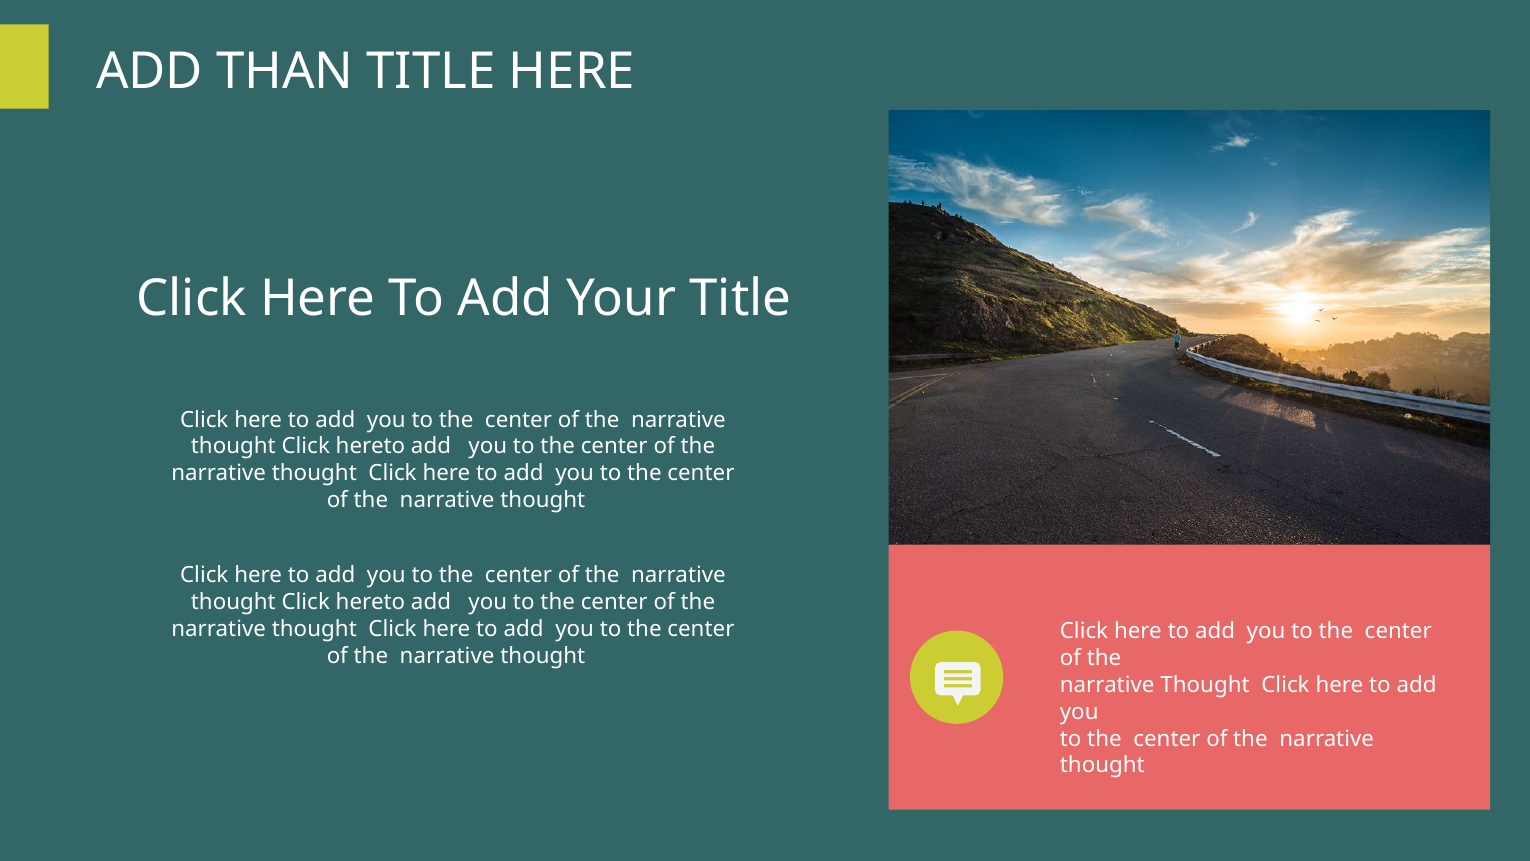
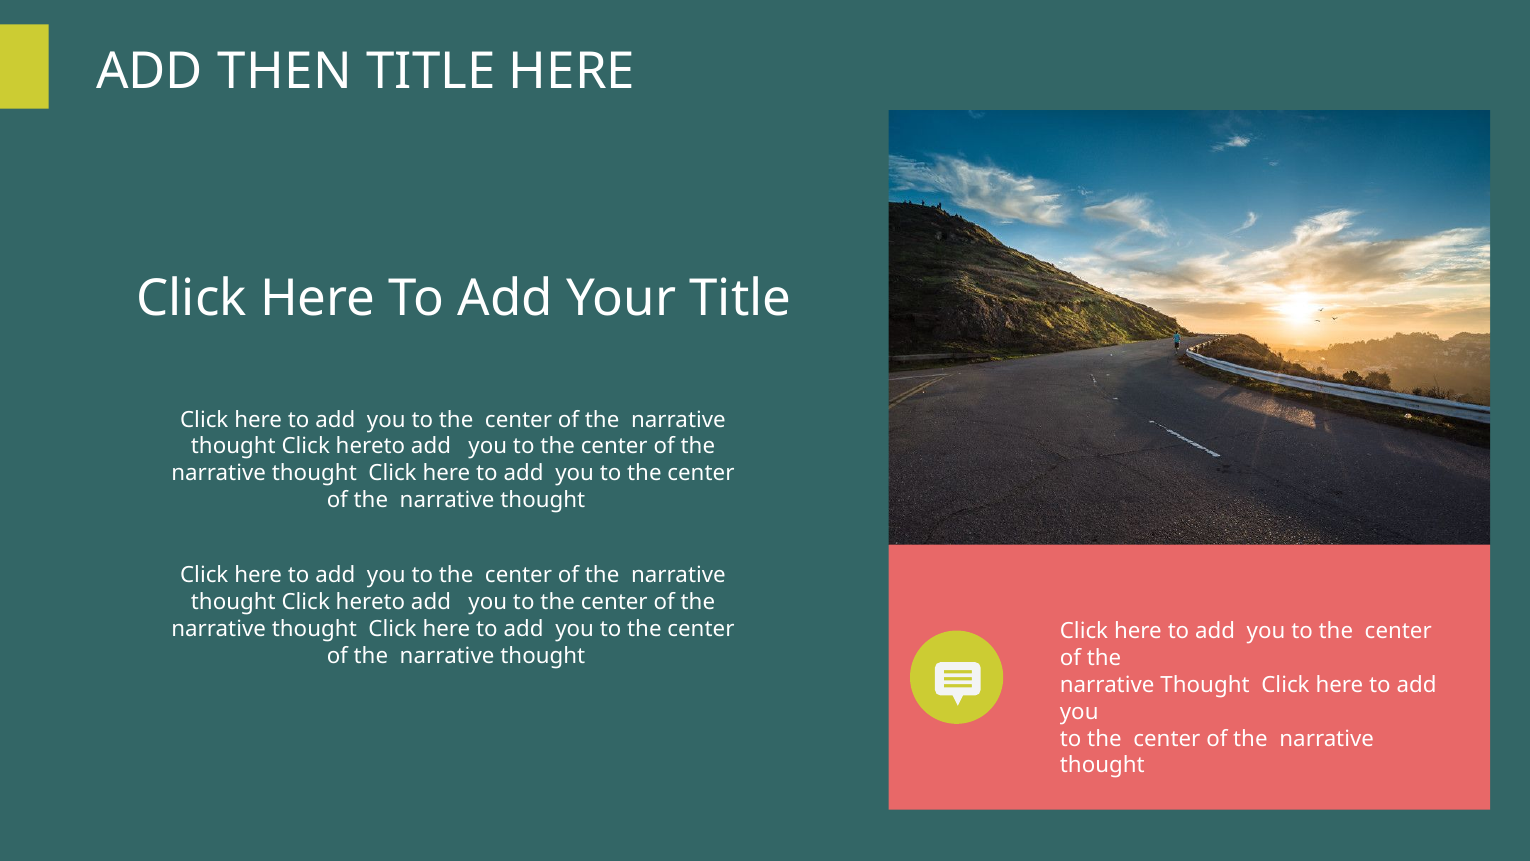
THAN: THAN -> THEN (285, 71)
